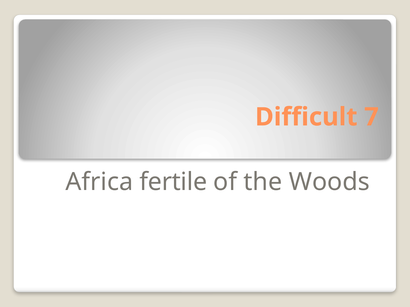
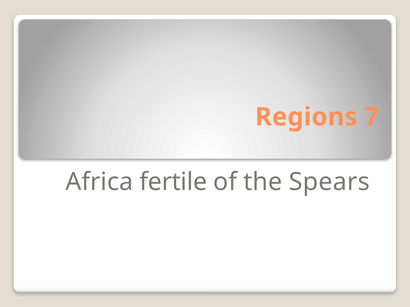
Difficult: Difficult -> Regions (306, 117)
Woods: Woods -> Spears (329, 182)
